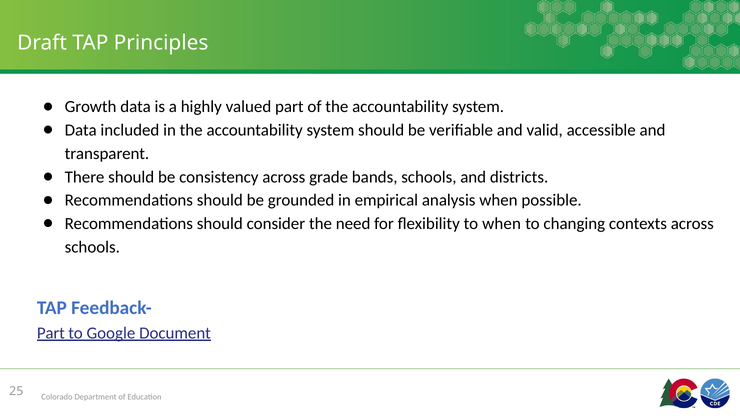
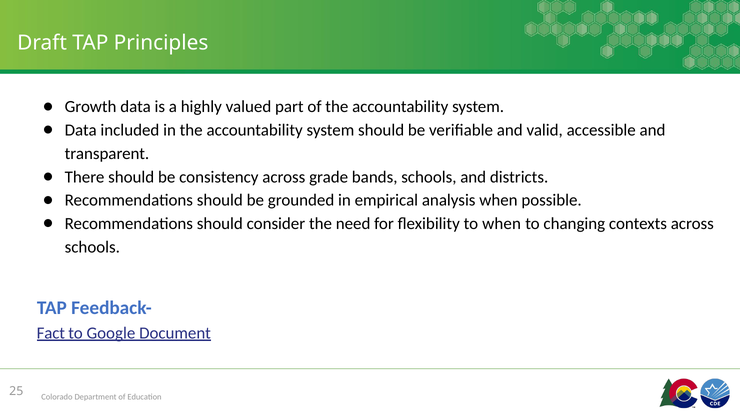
Part: Part -> Fact (51, 333)
